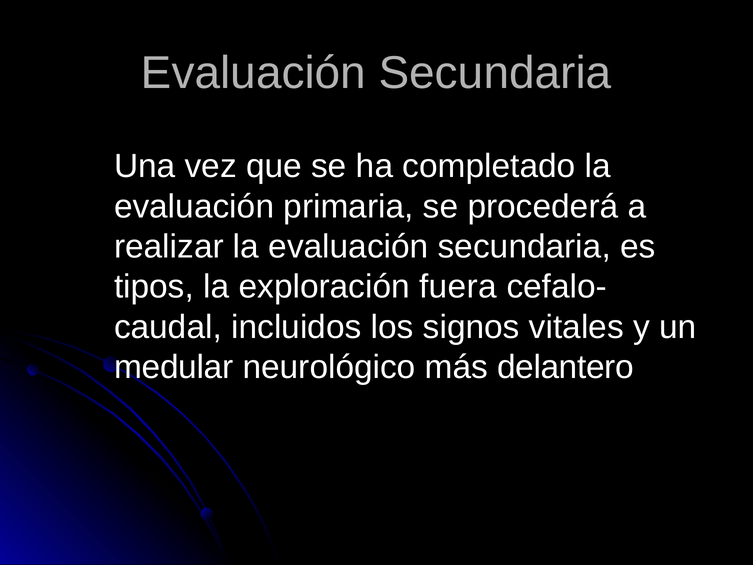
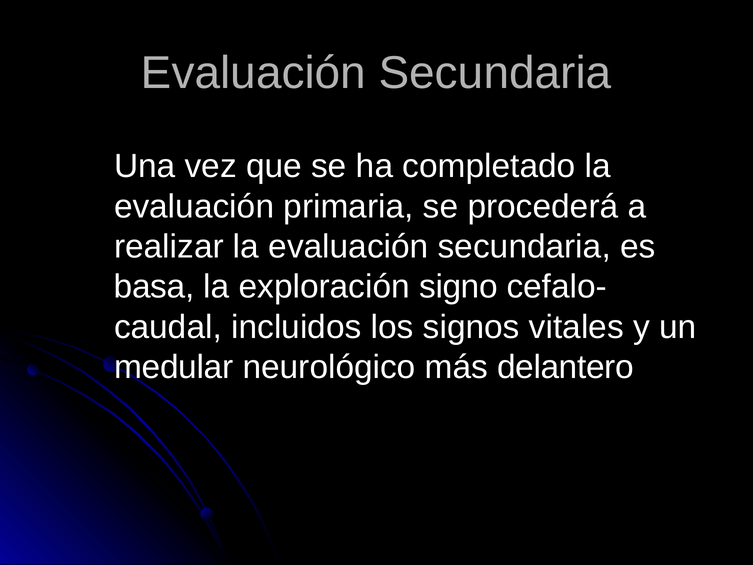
tipos: tipos -> basa (154, 287)
fuera: fuera -> signo (458, 287)
